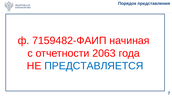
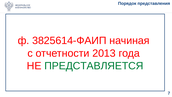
7159482-ФАИП: 7159482-ФАИП -> 3825614-ФАИП (69, 41)
2063: 2063 -> 2013 (104, 53)
ПРЕДСТАВЛЯЕТСЯ colour: blue -> green (94, 66)
